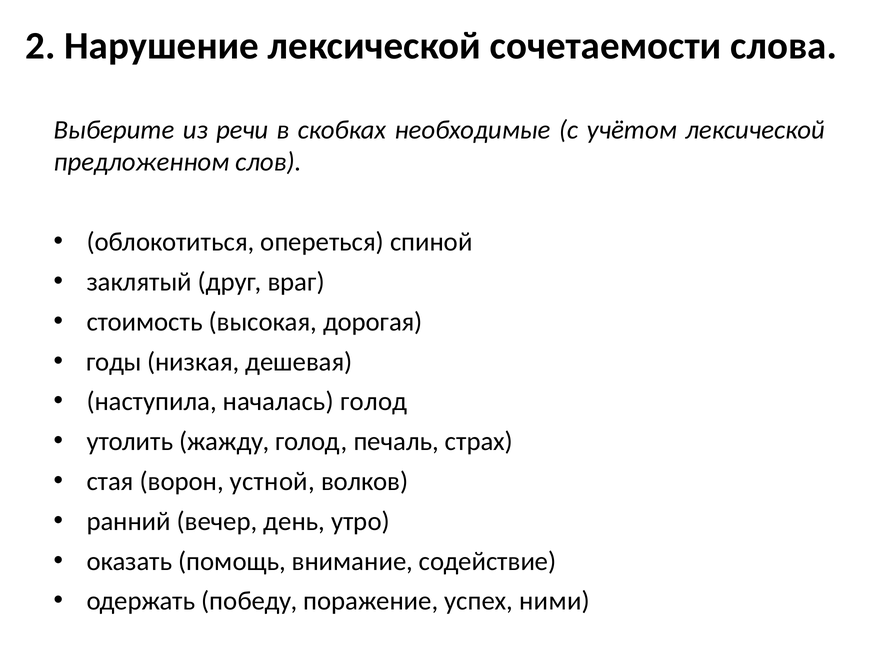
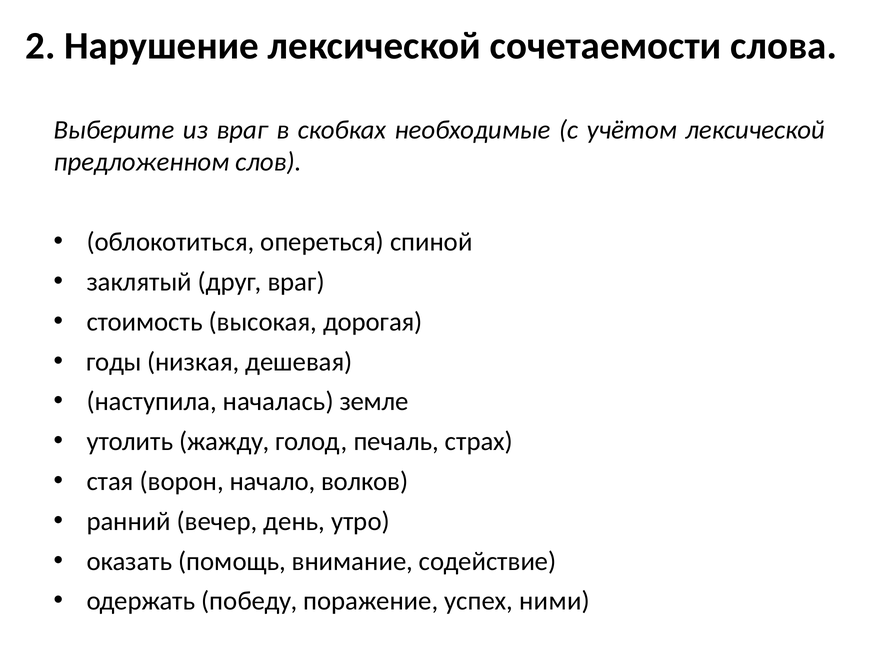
из речи: речи -> враг (242, 130)
началась голод: голод -> земле (374, 402)
устной: устной -> начало (273, 482)
